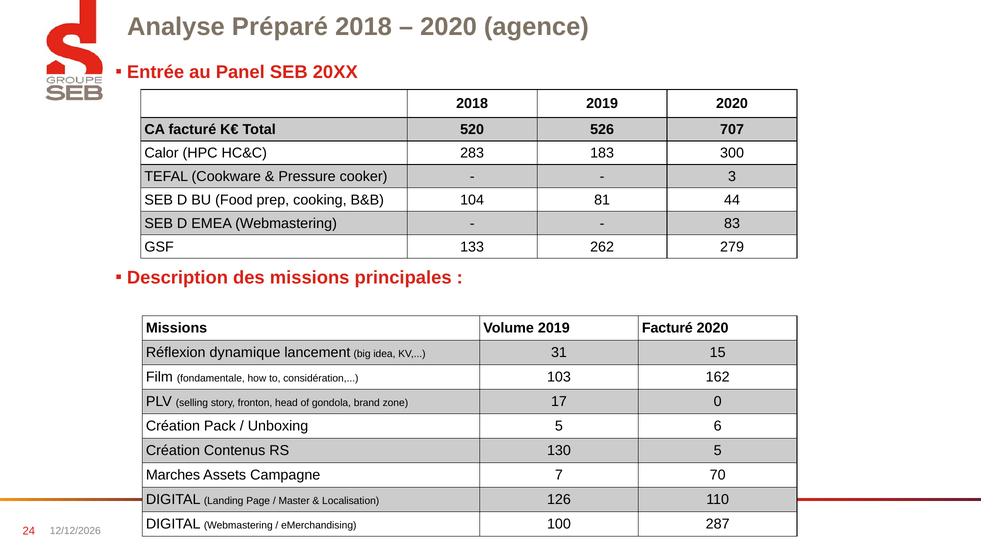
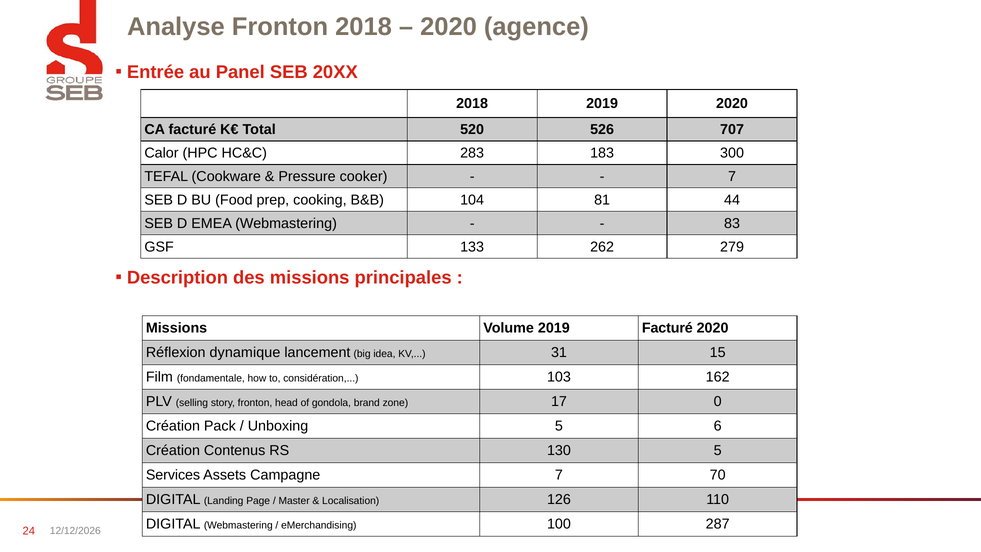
Analyse Préparé: Préparé -> Fronton (280, 27)
3: 3 -> 7 (732, 176)
Marches: Marches -> Services (173, 475)
